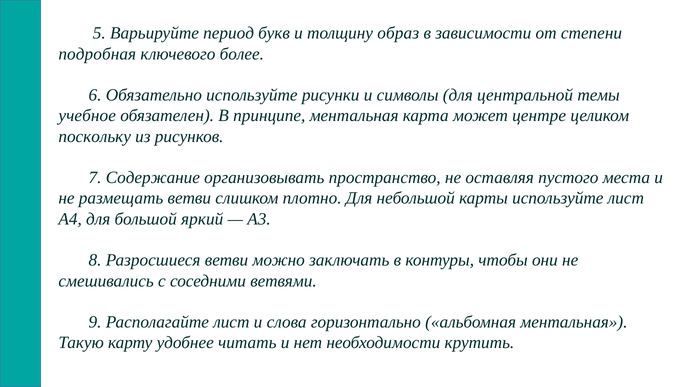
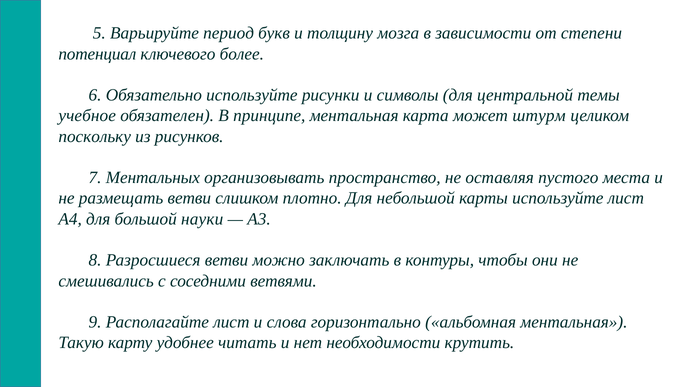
образ: образ -> мозга (398, 33)
подробная: подробная -> потенциал (97, 54)
центре: центре -> штурм (539, 116)
Содержание: Содержание -> Ментальных (153, 178)
яркий: яркий -> науки (202, 219)
